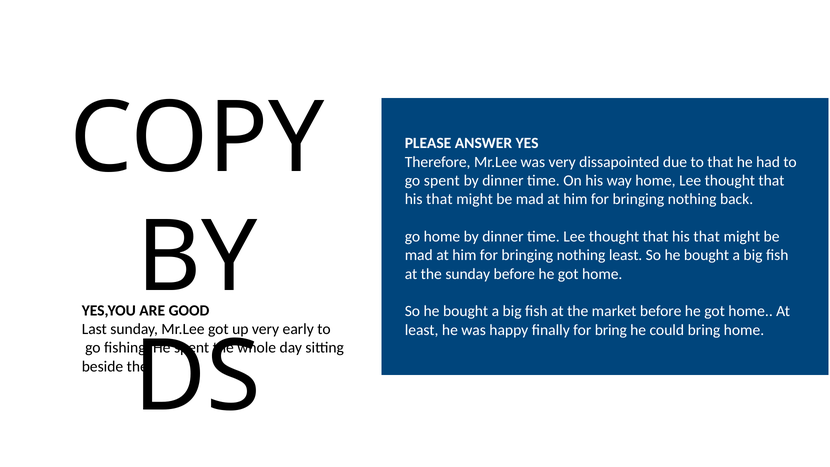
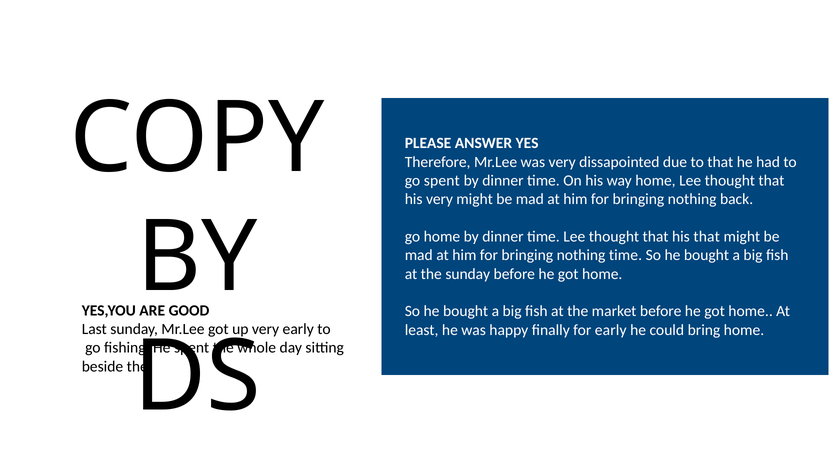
that: that -> very (439, 199)
nothing least: least -> time (626, 255)
for bring: bring -> early (611, 330)
